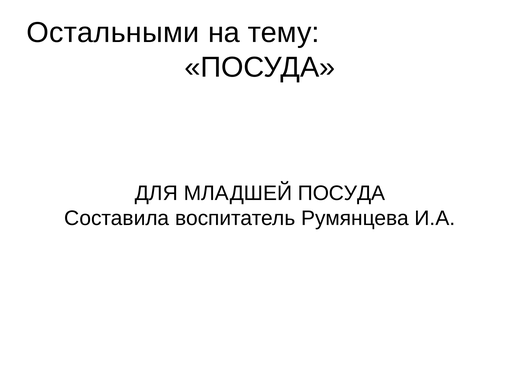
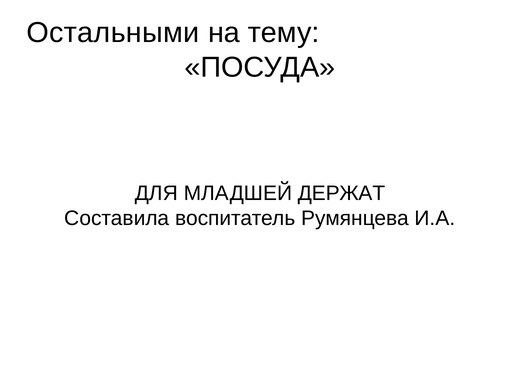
МЛАДШЕЙ ПОСУДА: ПОСУДА -> ДЕРЖАТ (342, 193)
